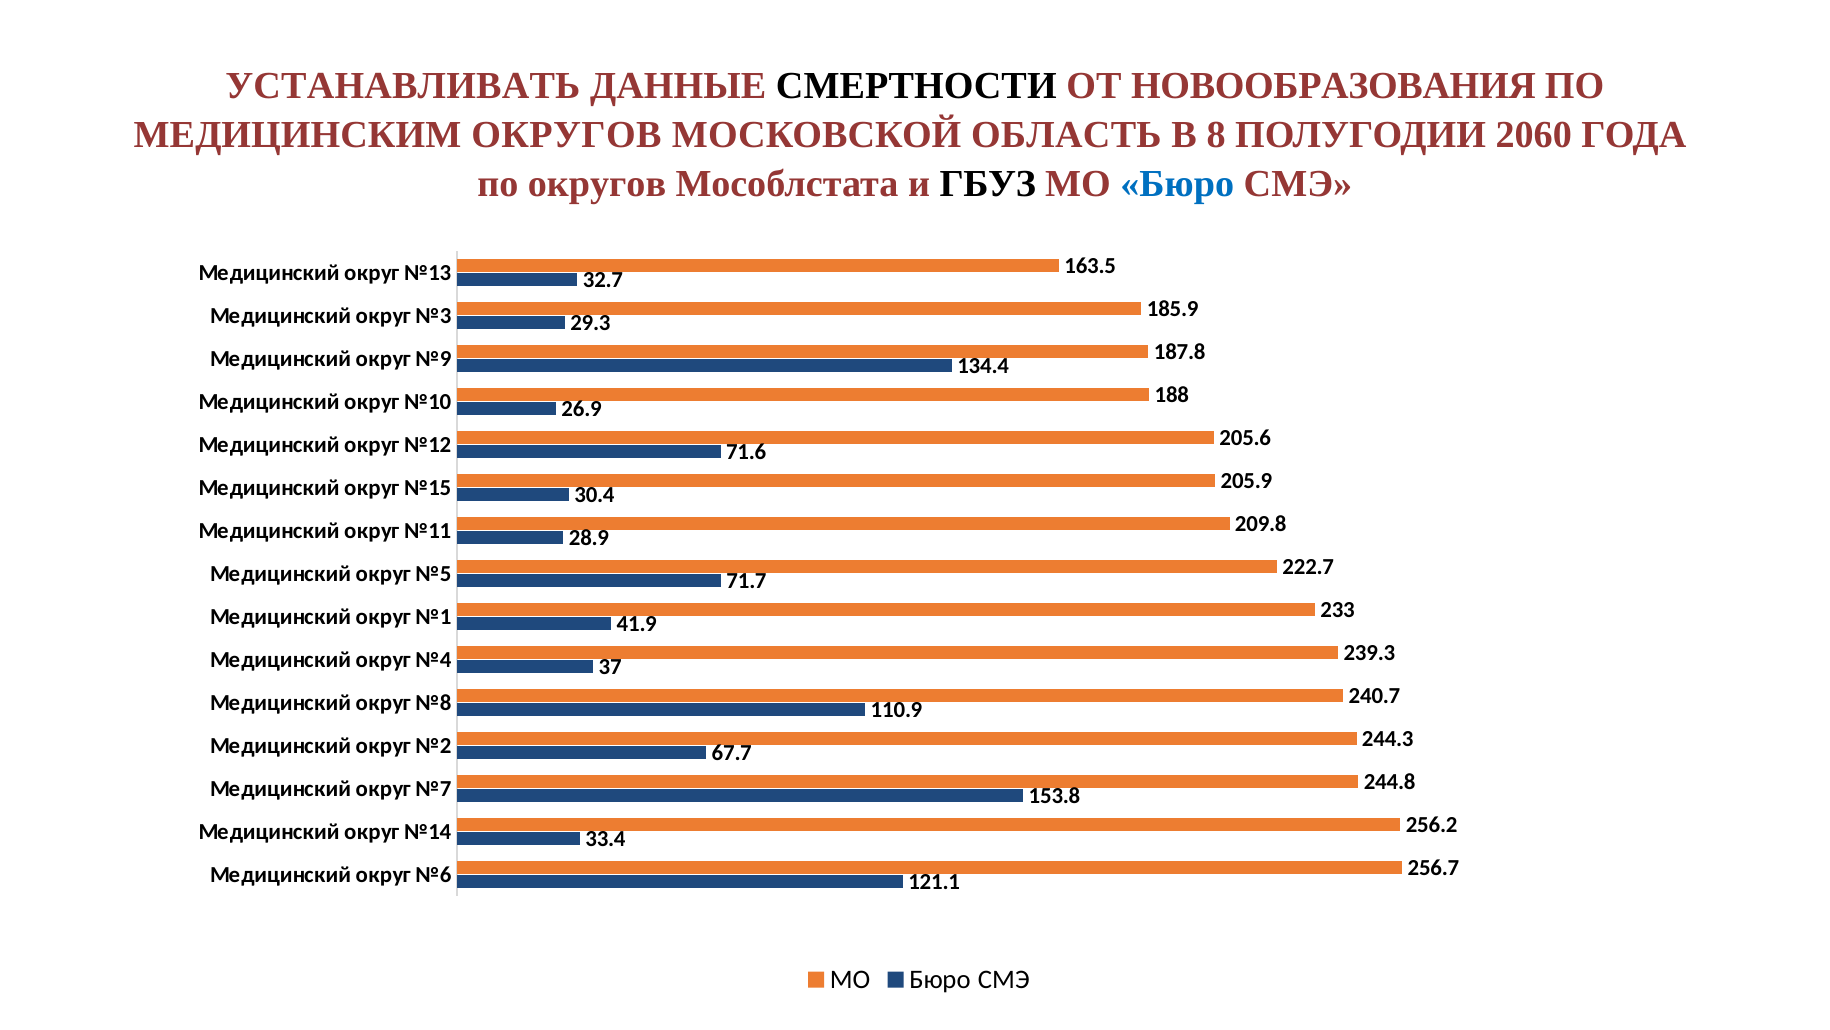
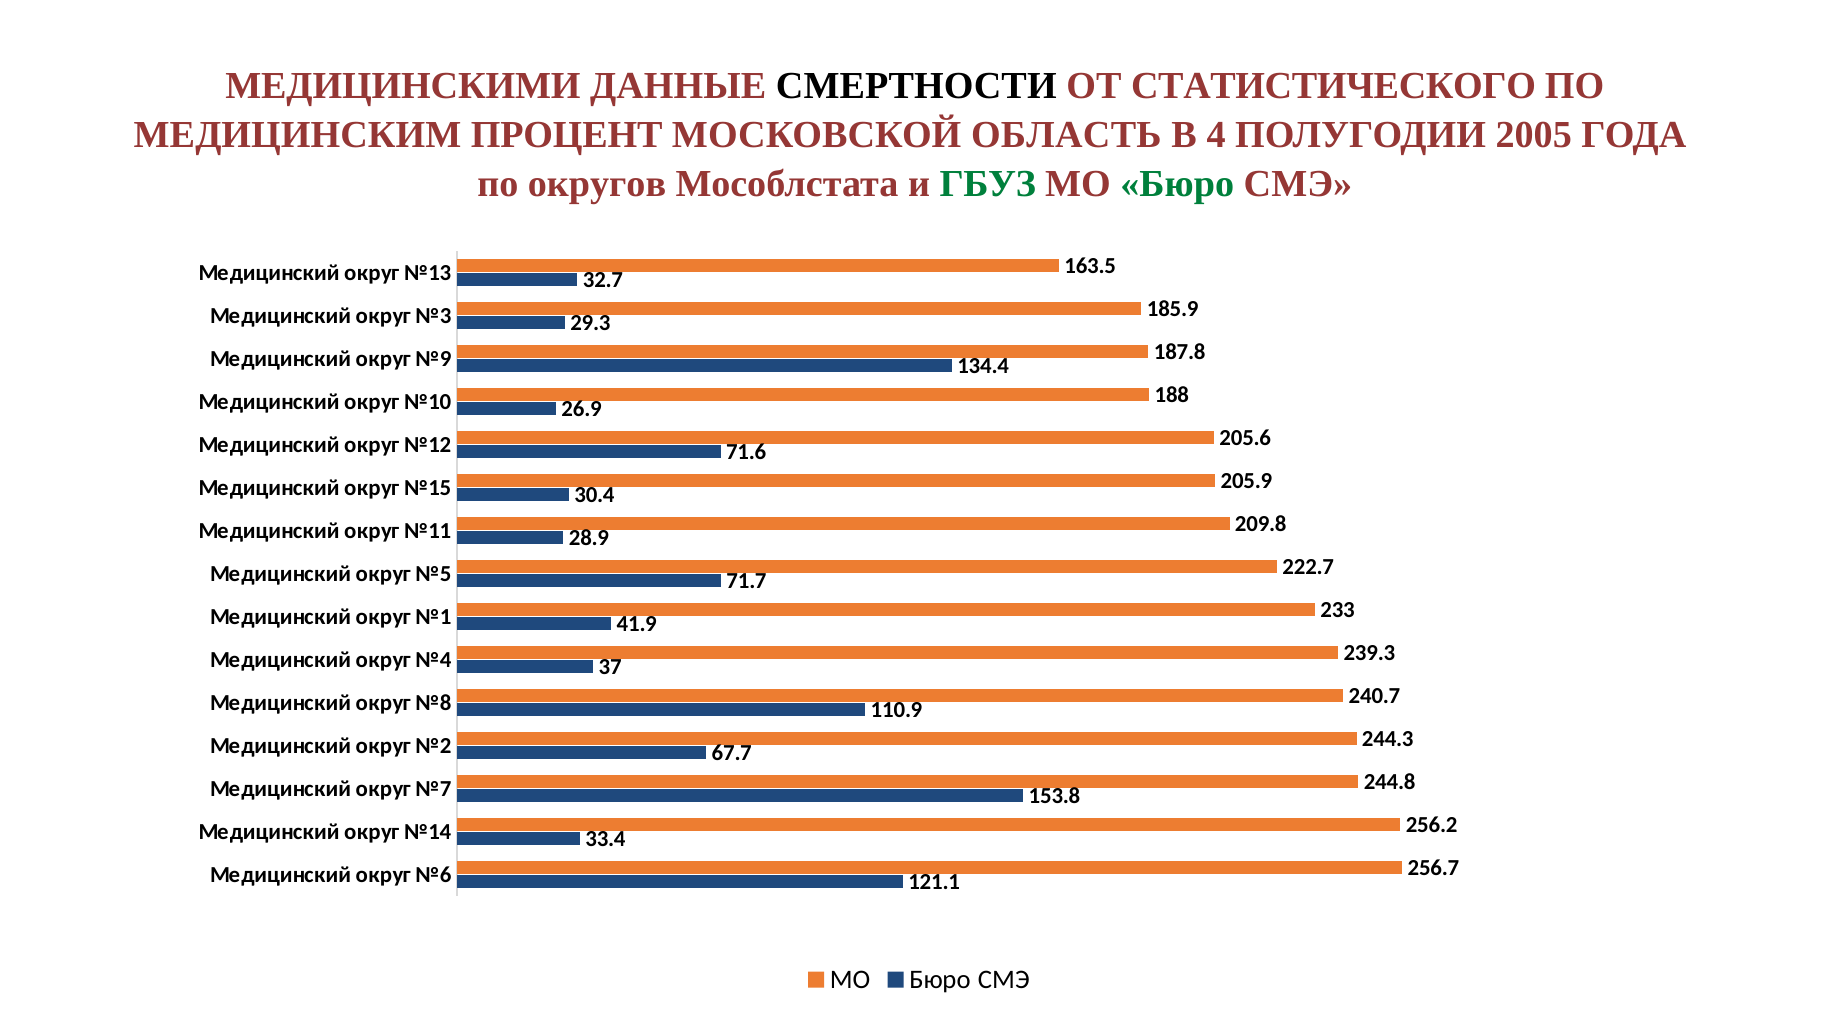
УСТАНАВЛИВАТЬ: УСТАНАВЛИВАТЬ -> МЕДИЦИНСКИМИ (403, 85)
НОВООБРАЗОВАНИЯ: НОВООБРАЗОВАНИЯ -> СТАТИСТИЧЕСКОГО (1334, 85)
МЕДИЦИНСКИМ ОКРУГОВ: ОКРУГОВ -> ПРОЦЕНТ (567, 134)
8: 8 -> 4 (1216, 134)
2060: 2060 -> 2005 (1534, 134)
ГБУЗ colour: black -> green (988, 183)
Бюро colour: blue -> green (1177, 183)
